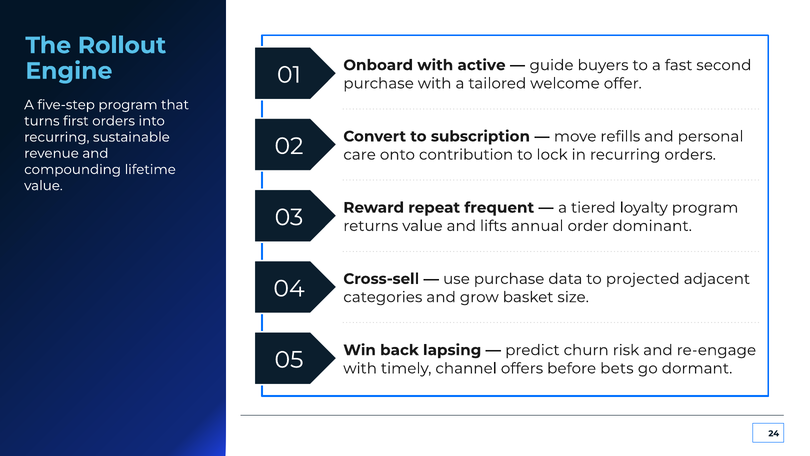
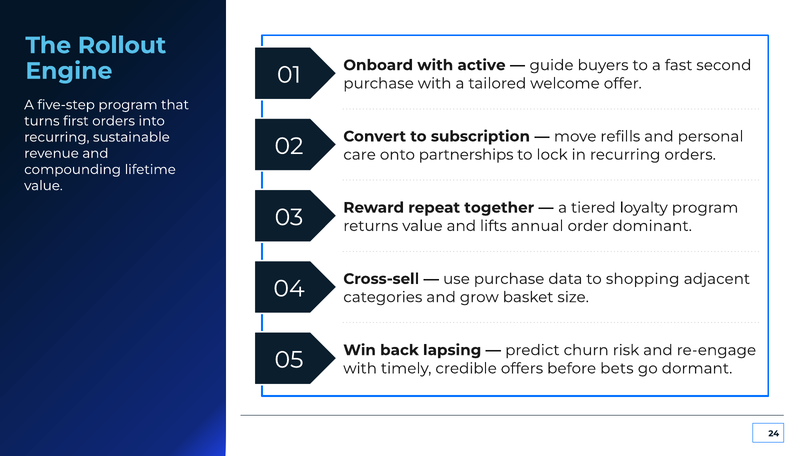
contribution: contribution -> partnerships (466, 155)
frequent: frequent -> together (499, 208)
projected: projected -> shopping (643, 279)
channel: channel -> credible (466, 368)
